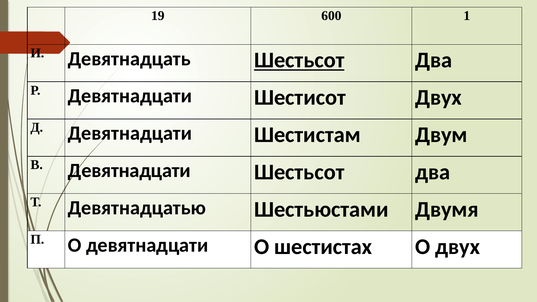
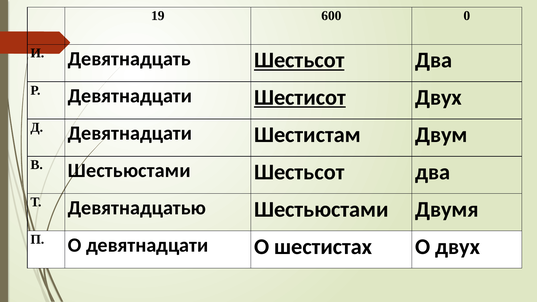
1: 1 -> 0 (467, 16)
Шестисот underline: none -> present (300, 98)
В Девятнадцати: Девятнадцати -> Шестьюстами (129, 171)
